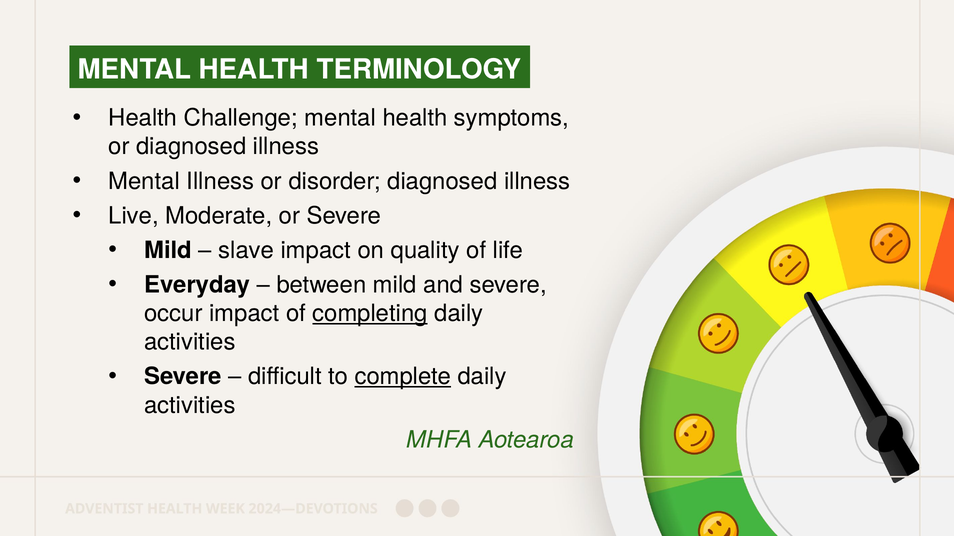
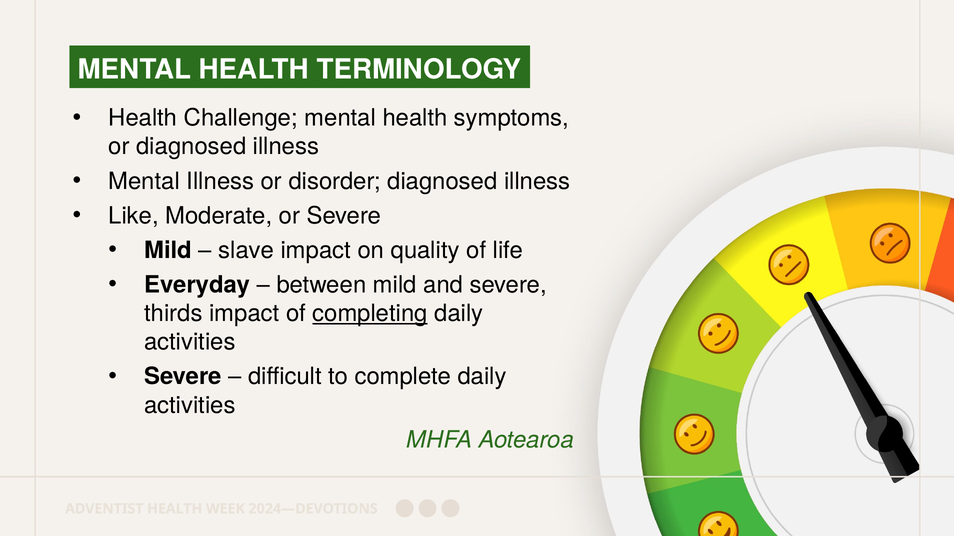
Live: Live -> Like (134, 216)
occur: occur -> thirds (173, 314)
complete underline: present -> none (403, 377)
